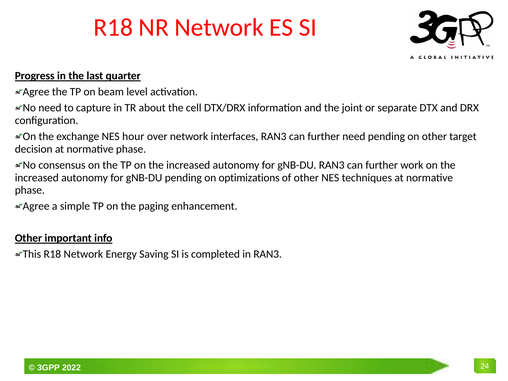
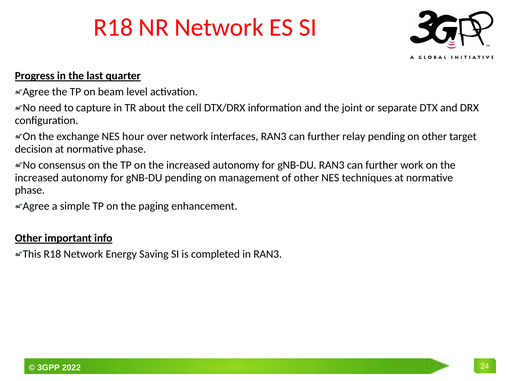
further need: need -> relay (354, 136)
optimizations: optimizations -> management (249, 178)
